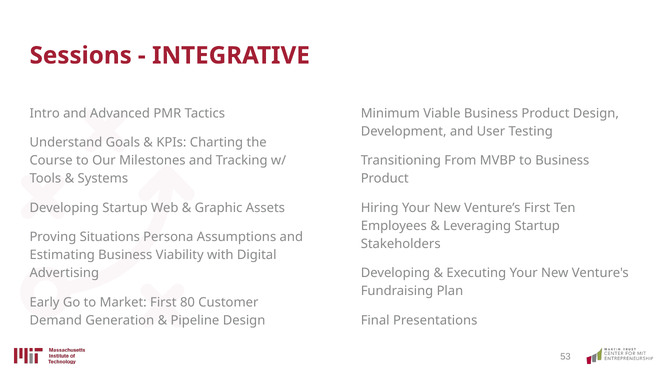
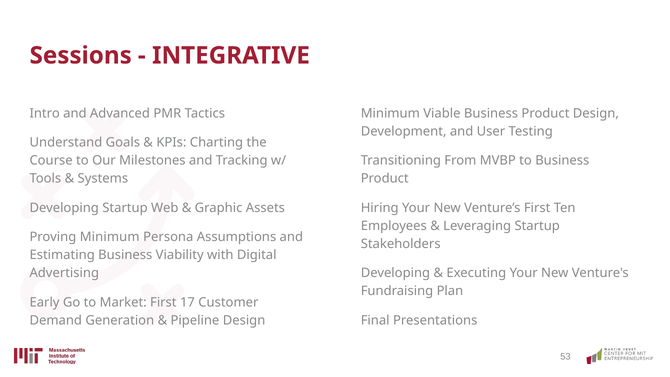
Proving Situations: Situations -> Minimum (110, 237)
80: 80 -> 17 (187, 302)
